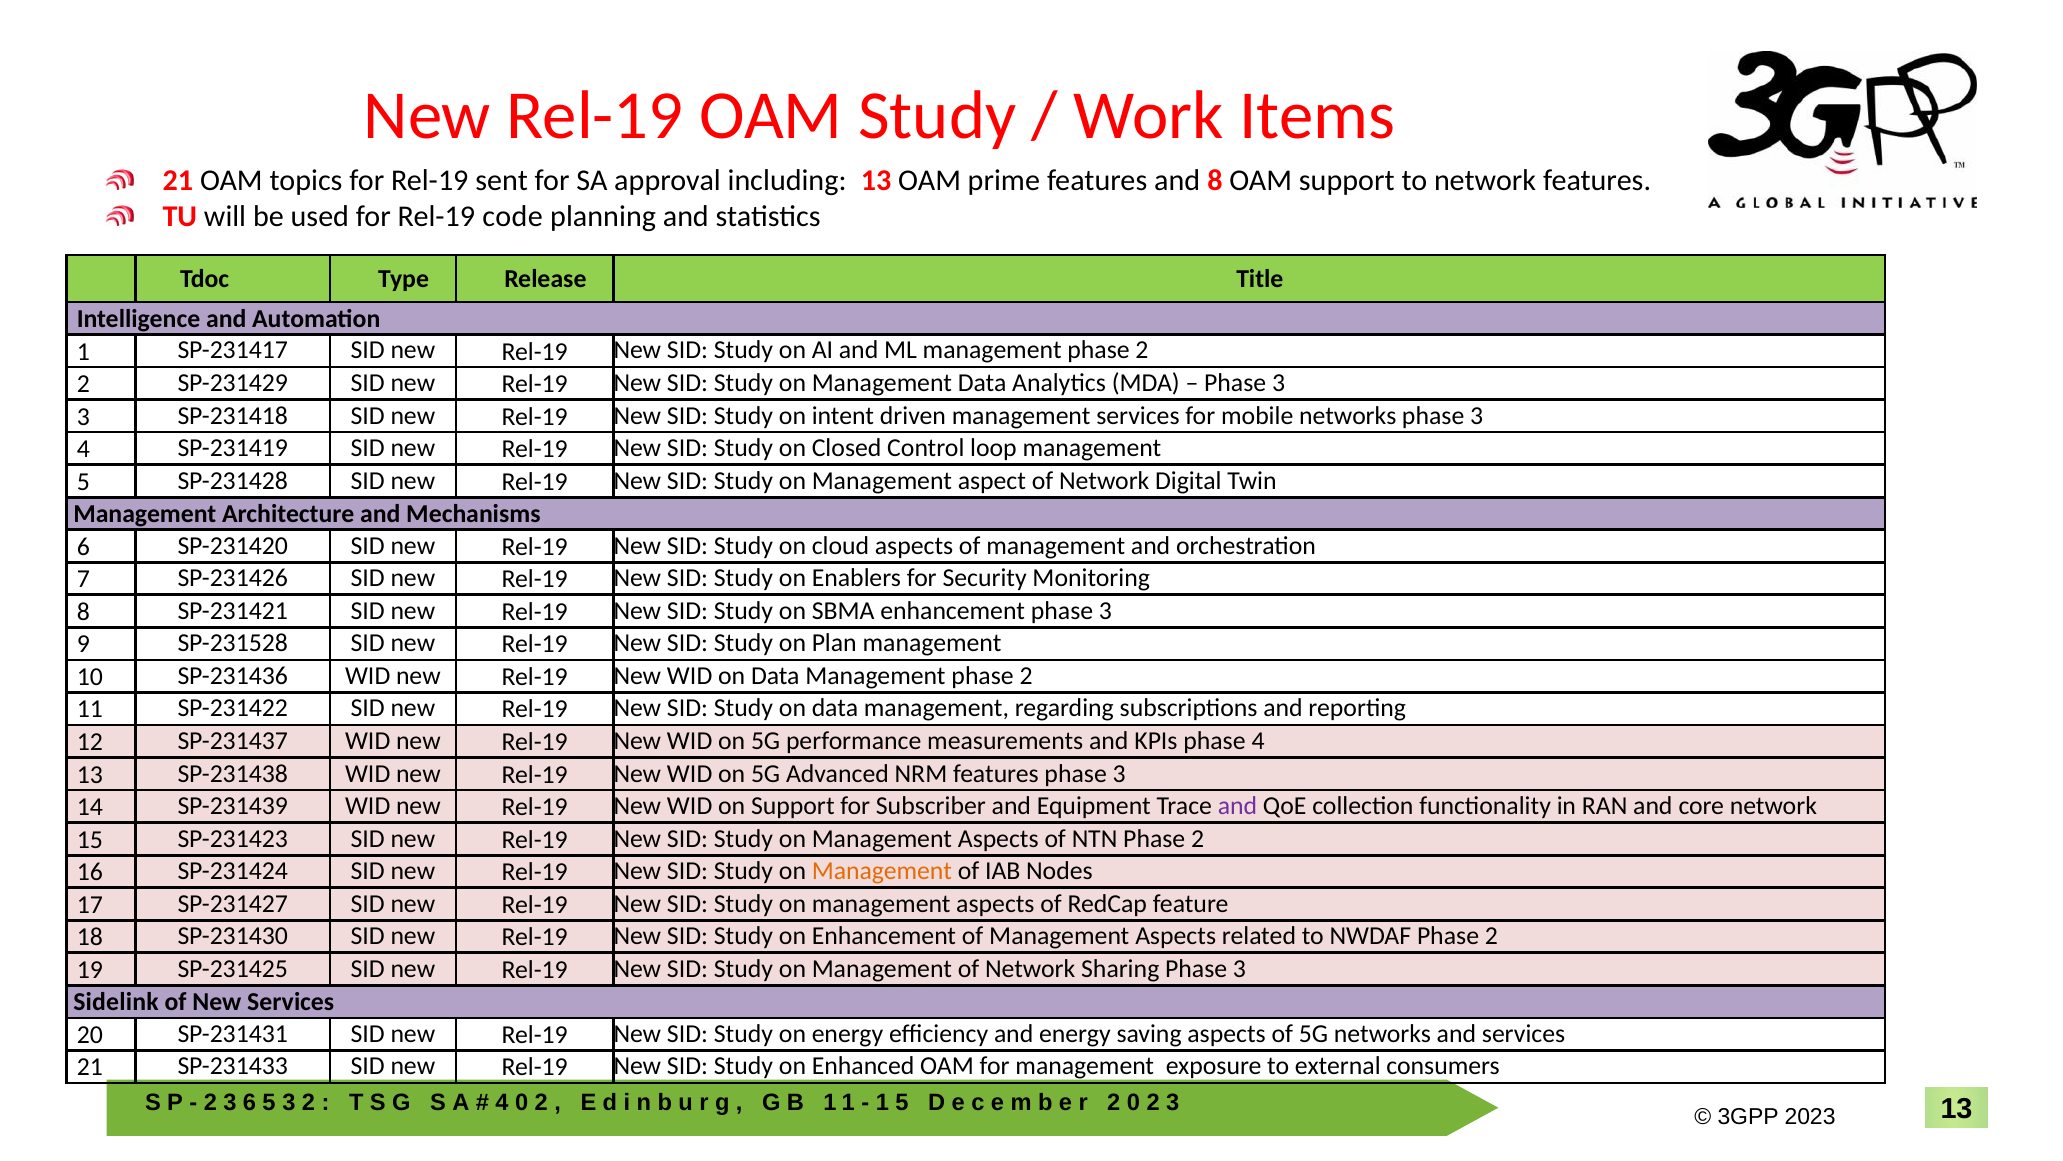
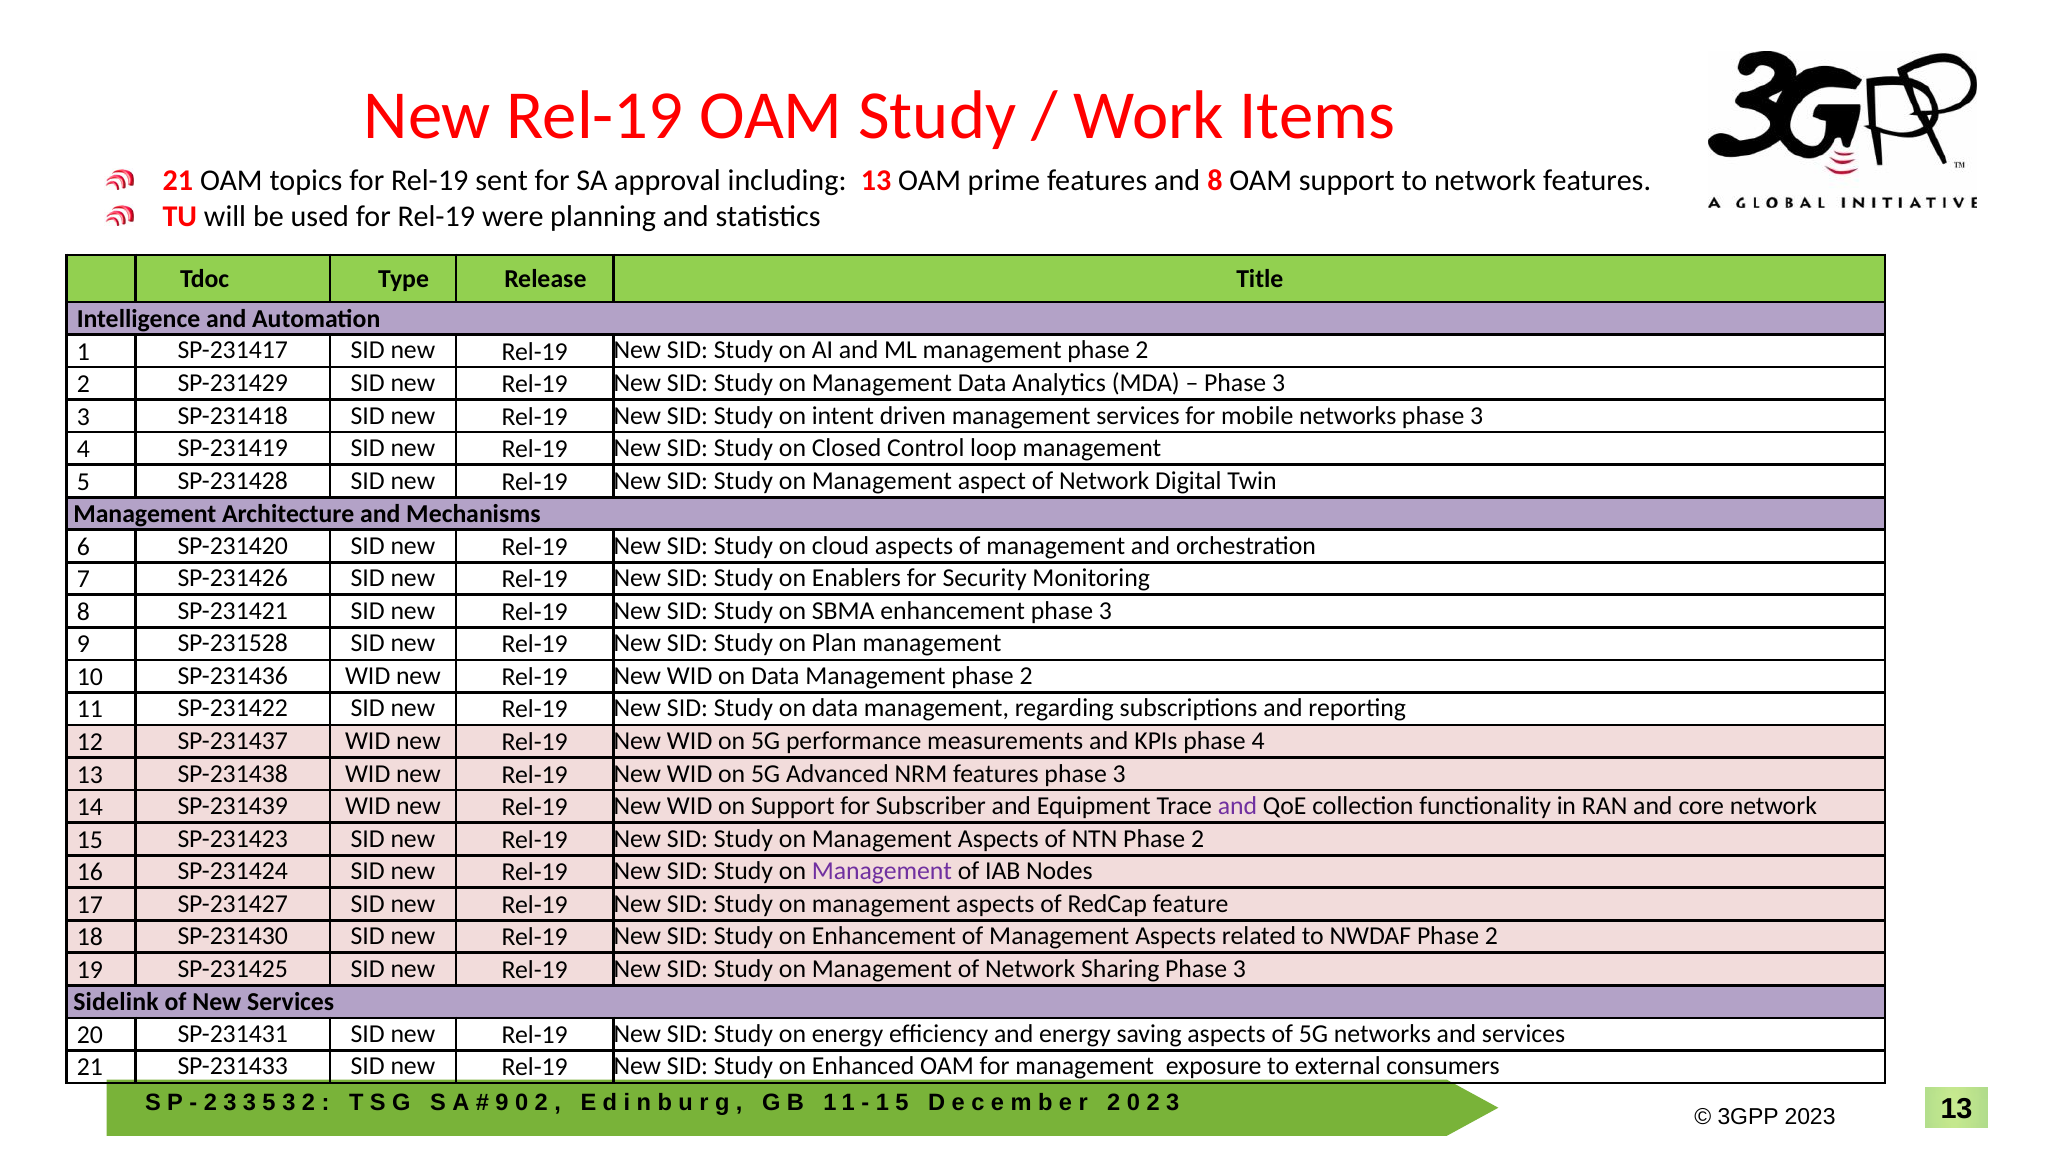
code: code -> were (513, 217)
Management colour: orange -> purple (882, 871)
2 3 6: 6 -> 3 (250, 1102)
4: 4 -> 9 (502, 1102)
